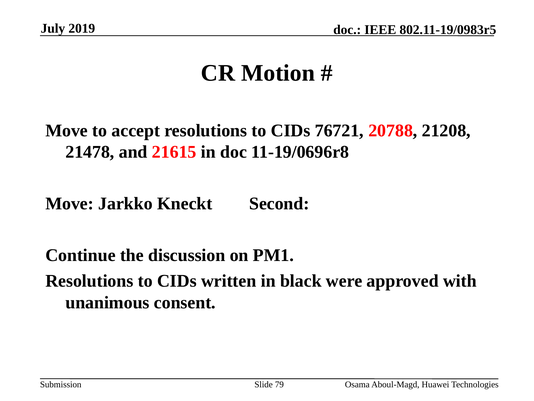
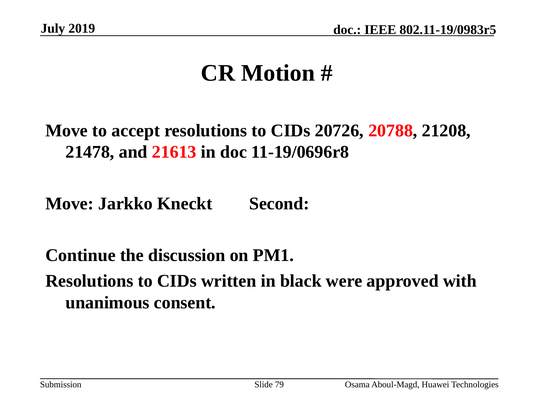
76721: 76721 -> 20726 (339, 130)
21615: 21615 -> 21613 (174, 152)
